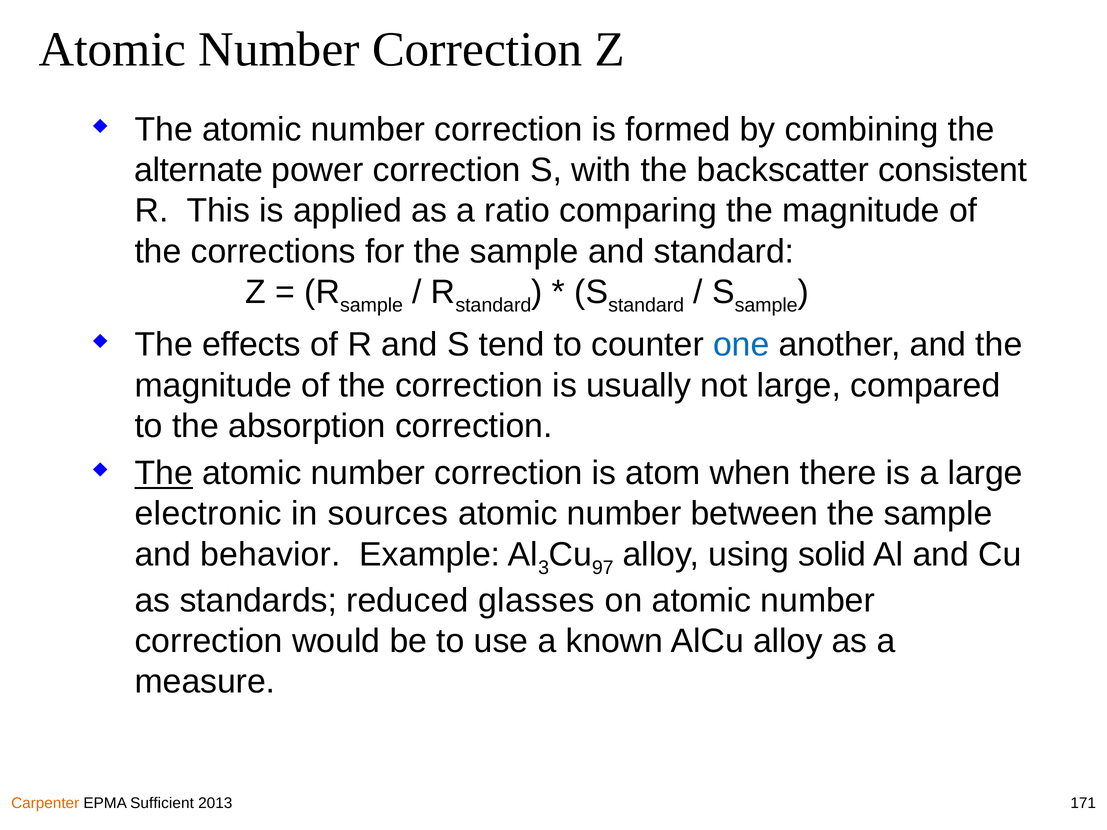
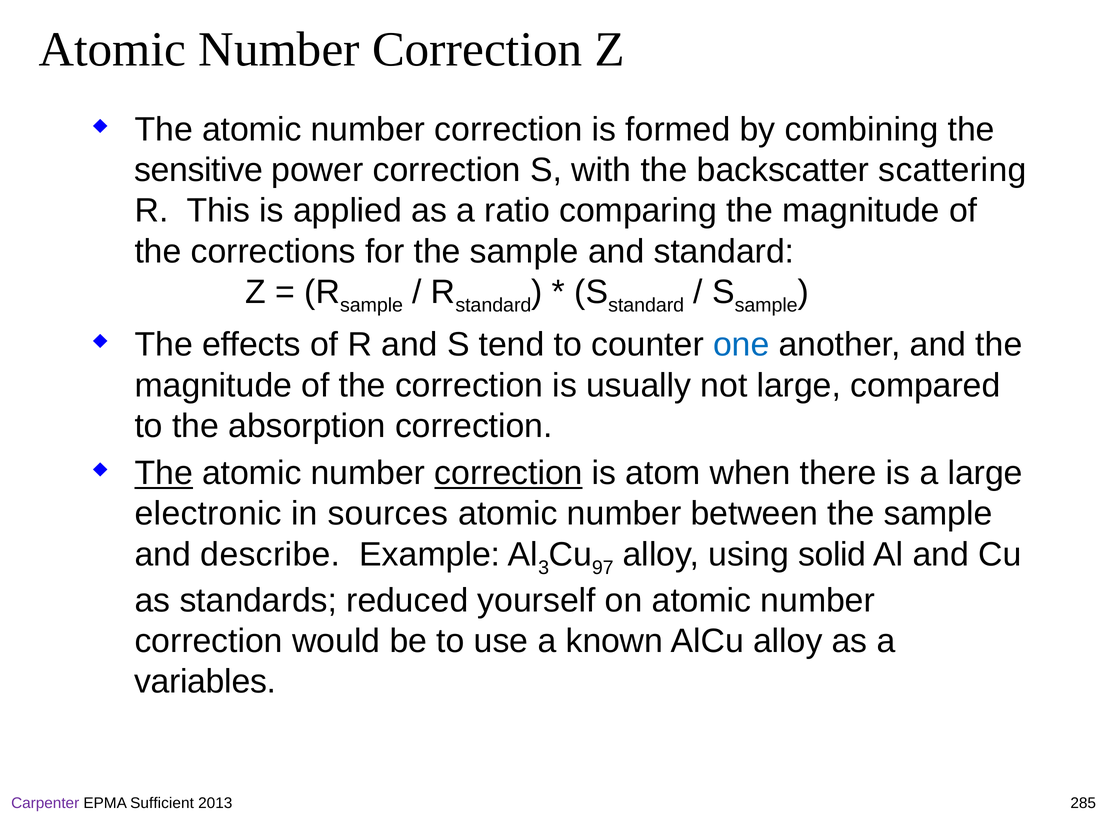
alternate: alternate -> sensitive (199, 170)
consistent: consistent -> scattering (952, 170)
correction underline: none -> present (509, 473)
behavior: behavior -> describe (270, 555)
glasses: glasses -> yourself (537, 601)
measure: measure -> variables (205, 682)
Carpenter colour: orange -> purple (45, 804)
171: 171 -> 285 (1083, 804)
